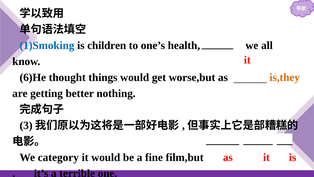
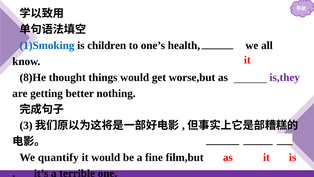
6)He: 6)He -> 8)He (33, 77)
is,they colour: orange -> purple (285, 77)
category: category -> quantify (58, 157)
